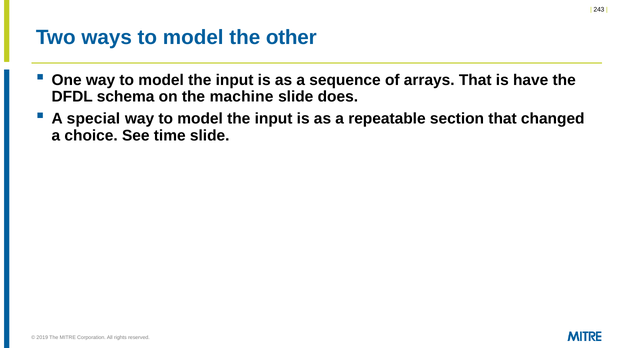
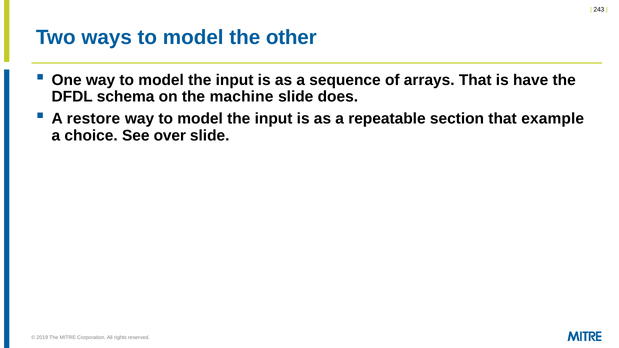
special: special -> restore (93, 119)
changed: changed -> example (553, 119)
time: time -> over (170, 135)
